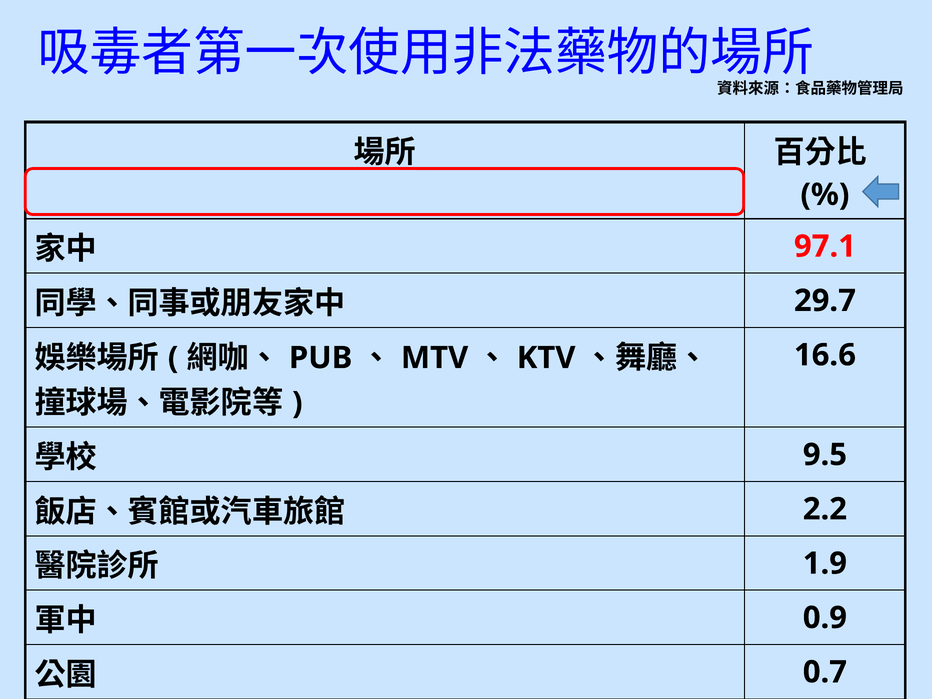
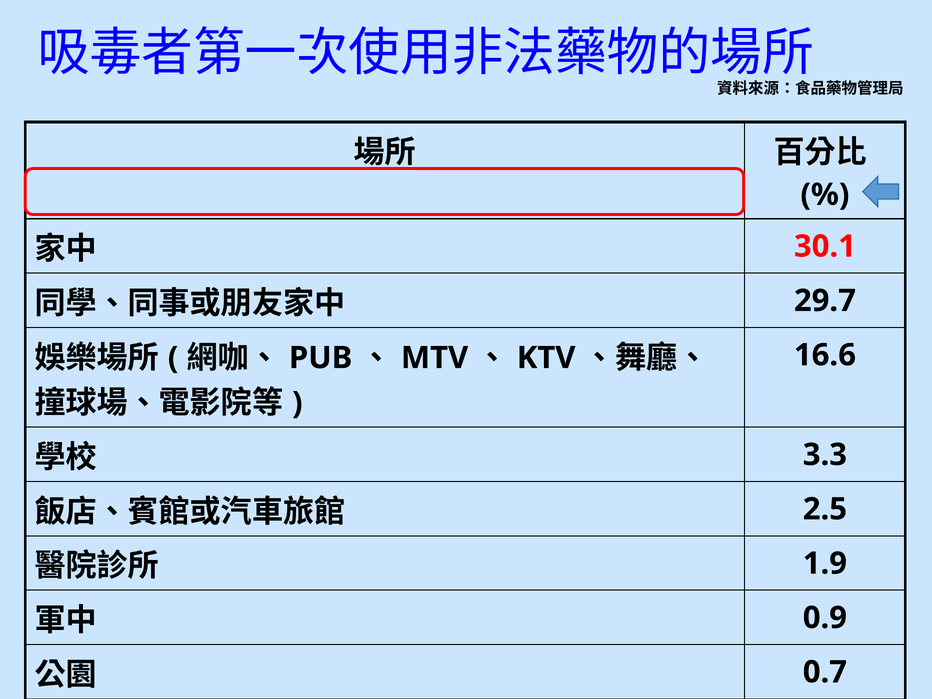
97.1: 97.1 -> 30.1 (825, 246)
9.5: 9.5 -> 3.3 (825, 455)
2.2: 2.2 -> 2.5 (825, 509)
